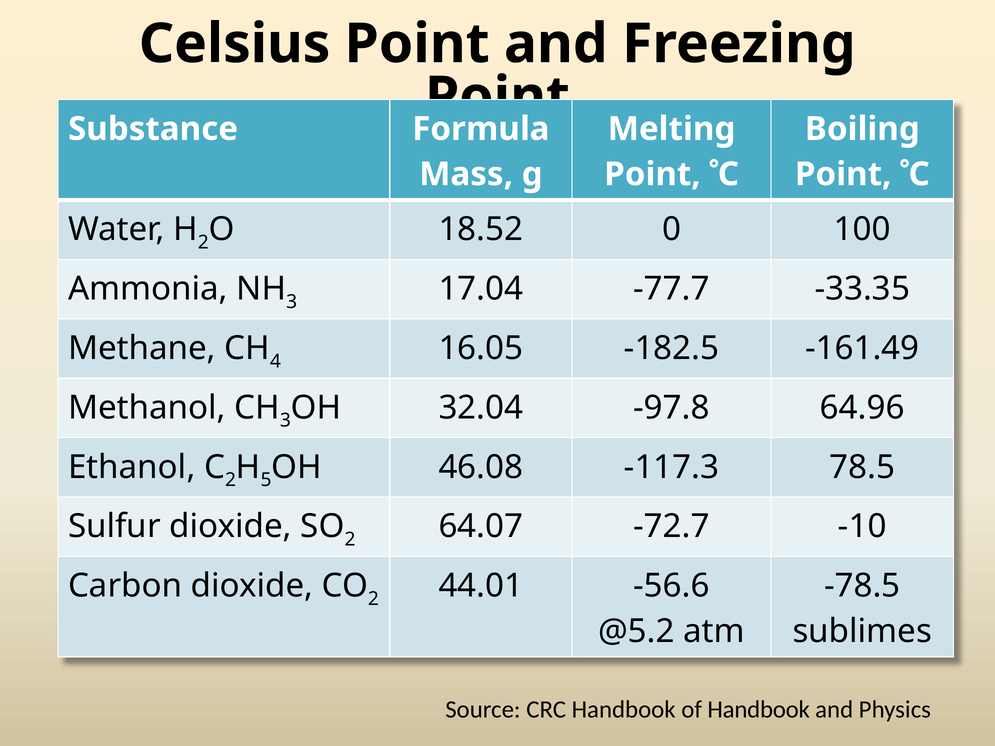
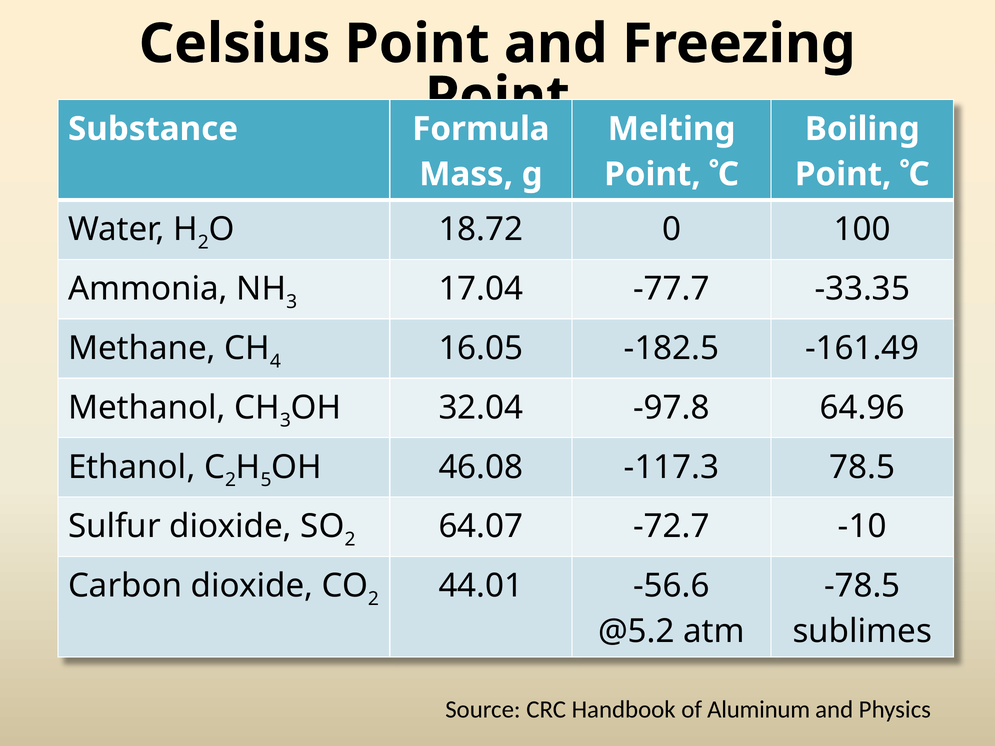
18.52: 18.52 -> 18.72 (481, 230)
of Handbook: Handbook -> Aluminum (759, 710)
